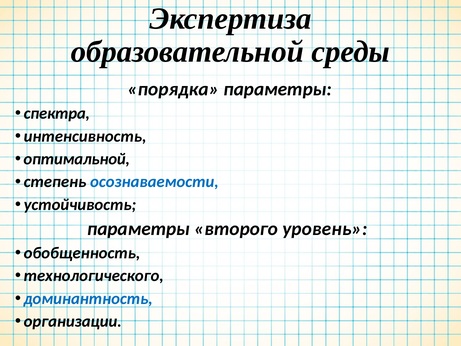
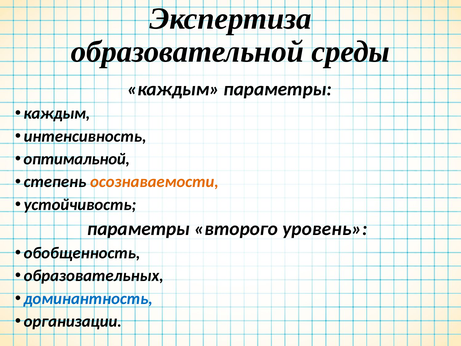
порядка: порядка -> каждым (173, 89)
спектра: спектра -> каждым (57, 113)
осознаваемости colour: blue -> orange (154, 182)
технологического: технологического -> образовательных (94, 276)
